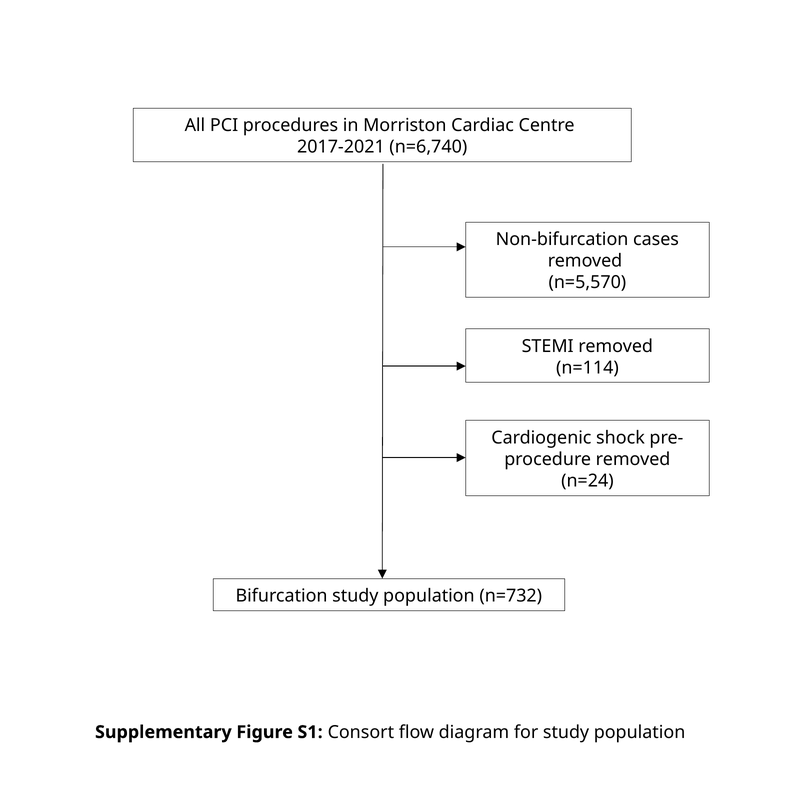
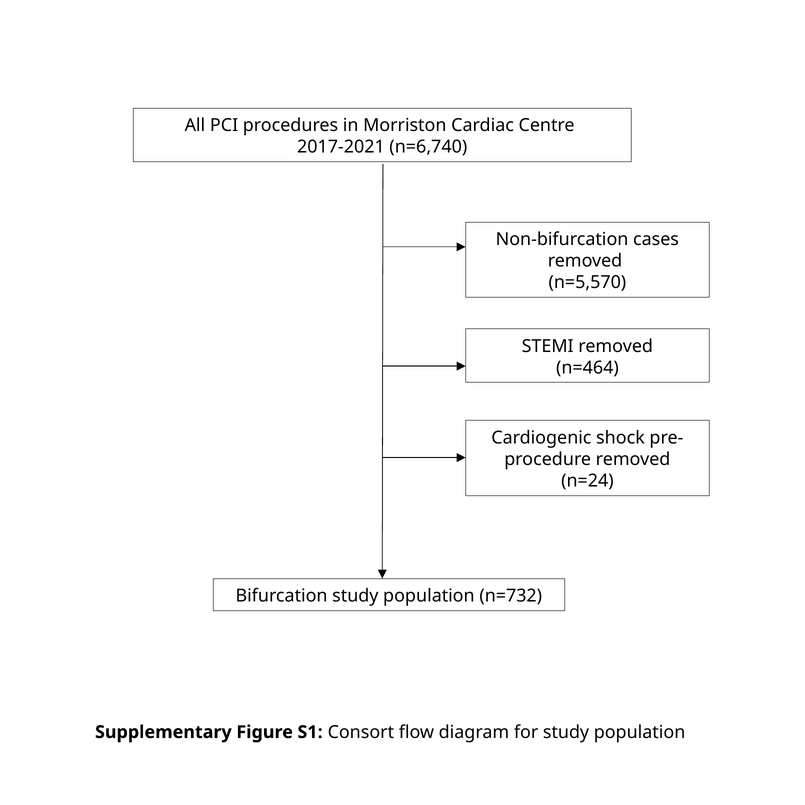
n=114: n=114 -> n=464 (587, 368)
